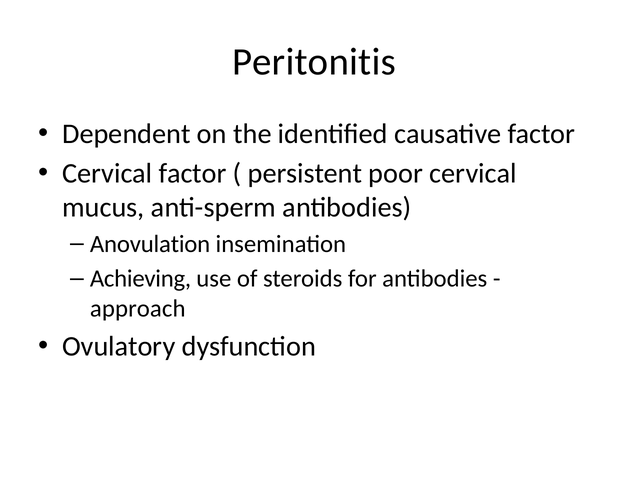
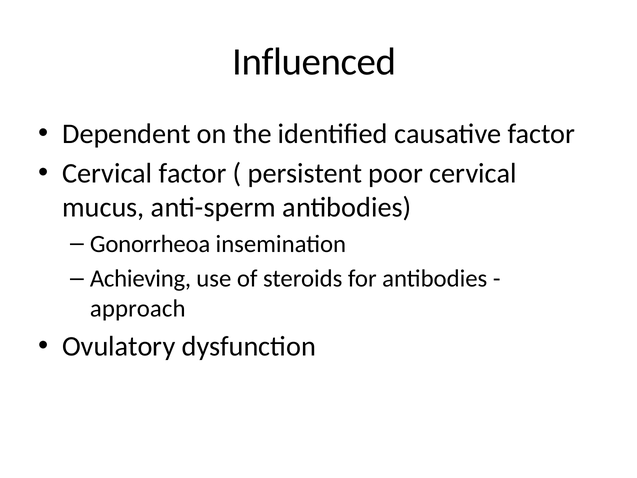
Peritonitis: Peritonitis -> Influenced (314, 62)
Anovulation: Anovulation -> Gonorrheoa (150, 244)
